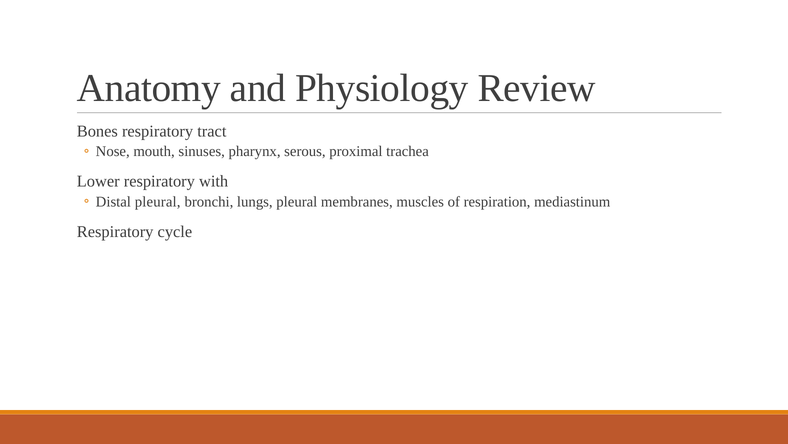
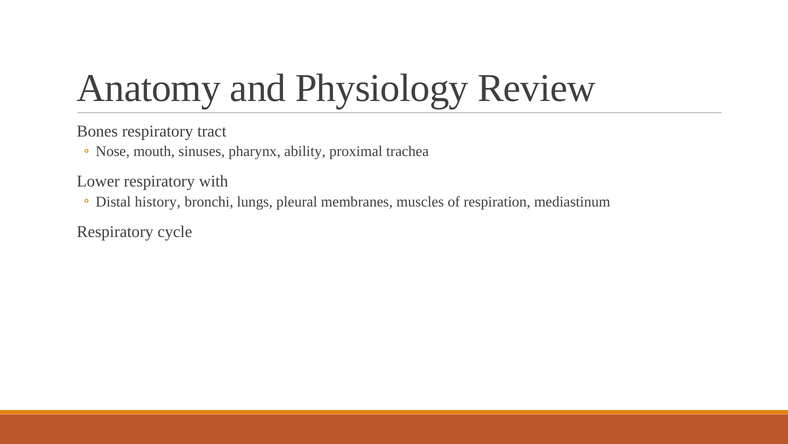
serous: serous -> ability (305, 151)
Distal pleural: pleural -> history (158, 201)
